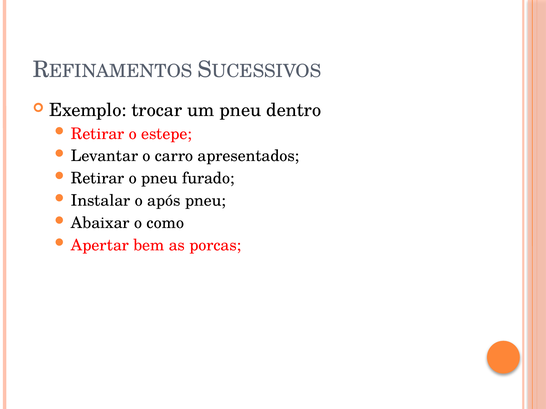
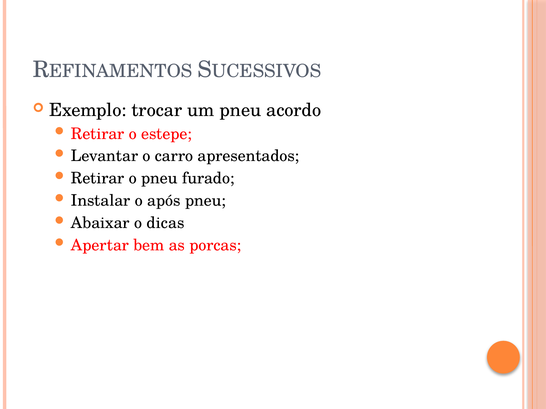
dentro: dentro -> acordo (294, 110)
como: como -> dicas (165, 223)
